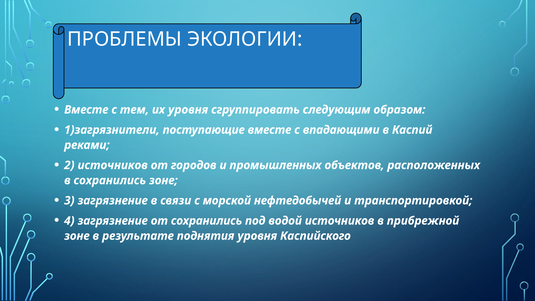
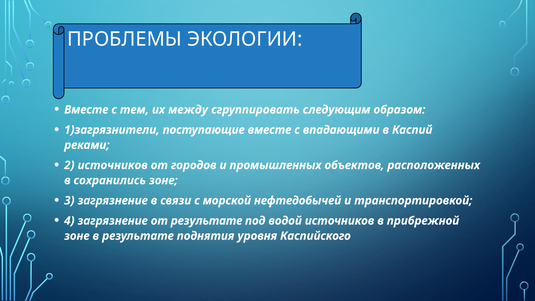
их уровня: уровня -> между (188, 110)
от сохранились: сохранились -> результате (207, 221)
